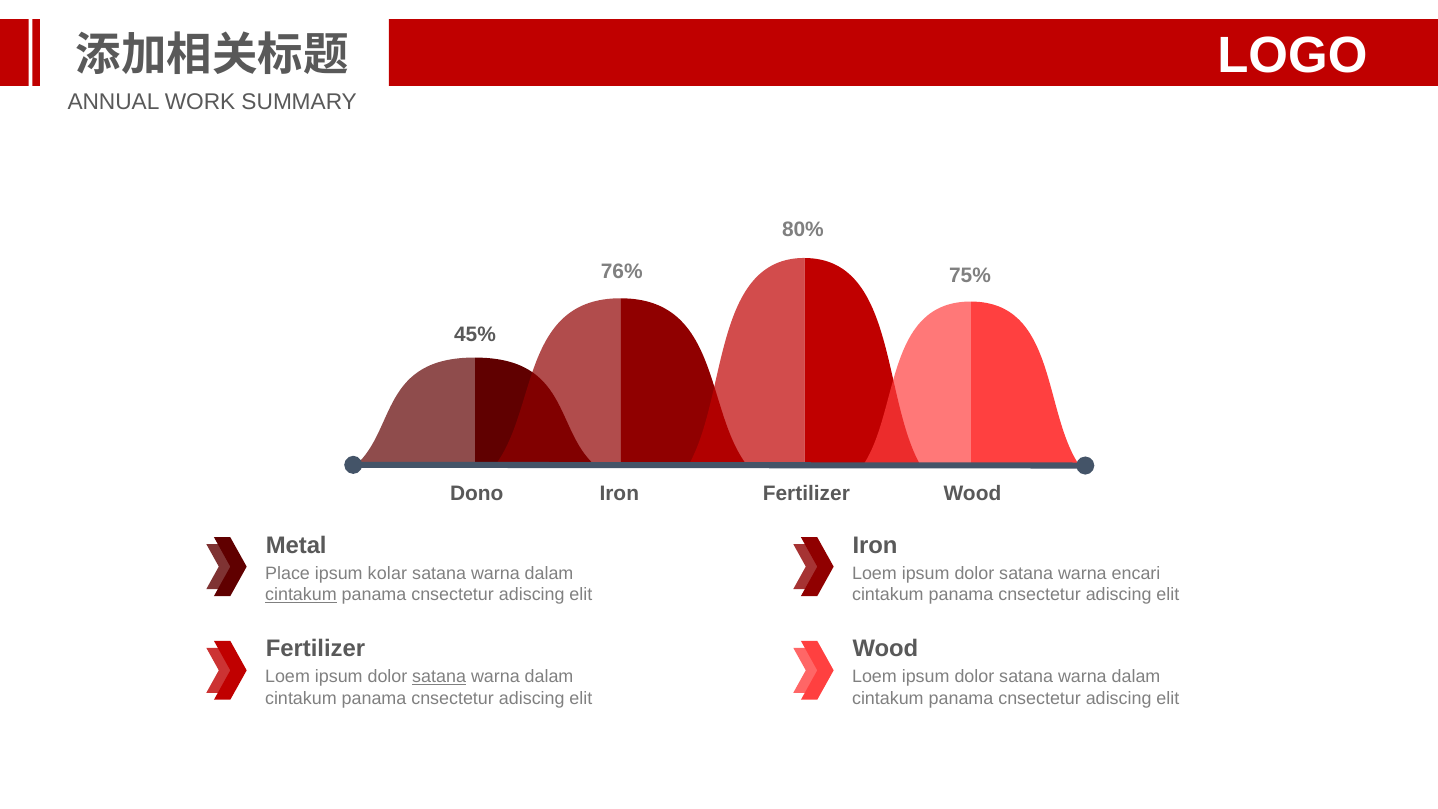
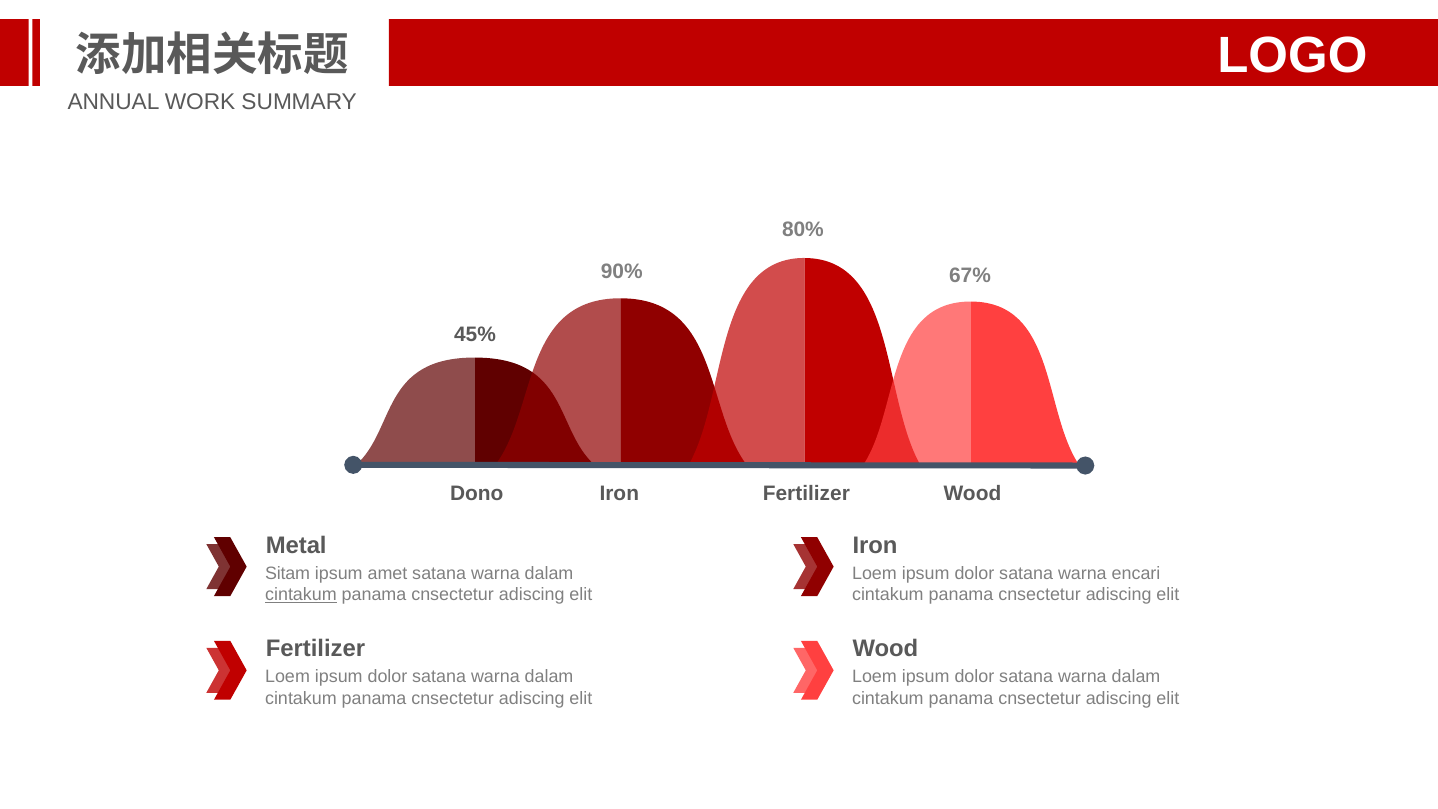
76%: 76% -> 90% (622, 272)
75%: 75% -> 67% (970, 276)
Place: Place -> Sitam (288, 573)
kolar: kolar -> amet (387, 573)
satana underline: present -> none (439, 677)
